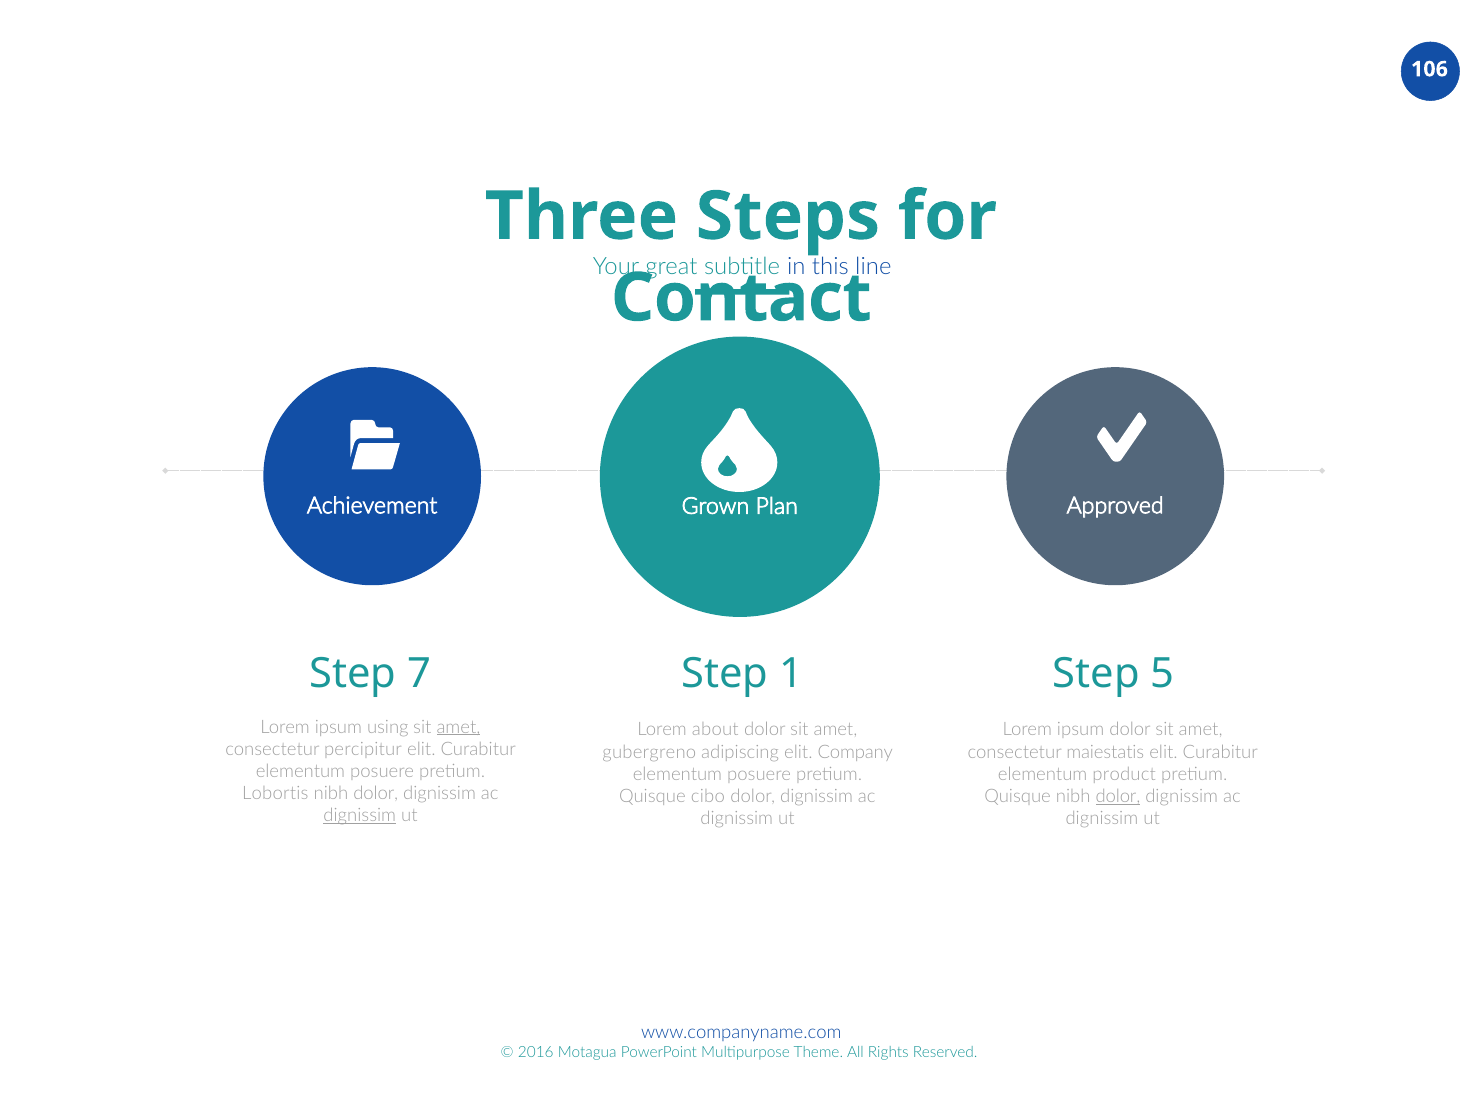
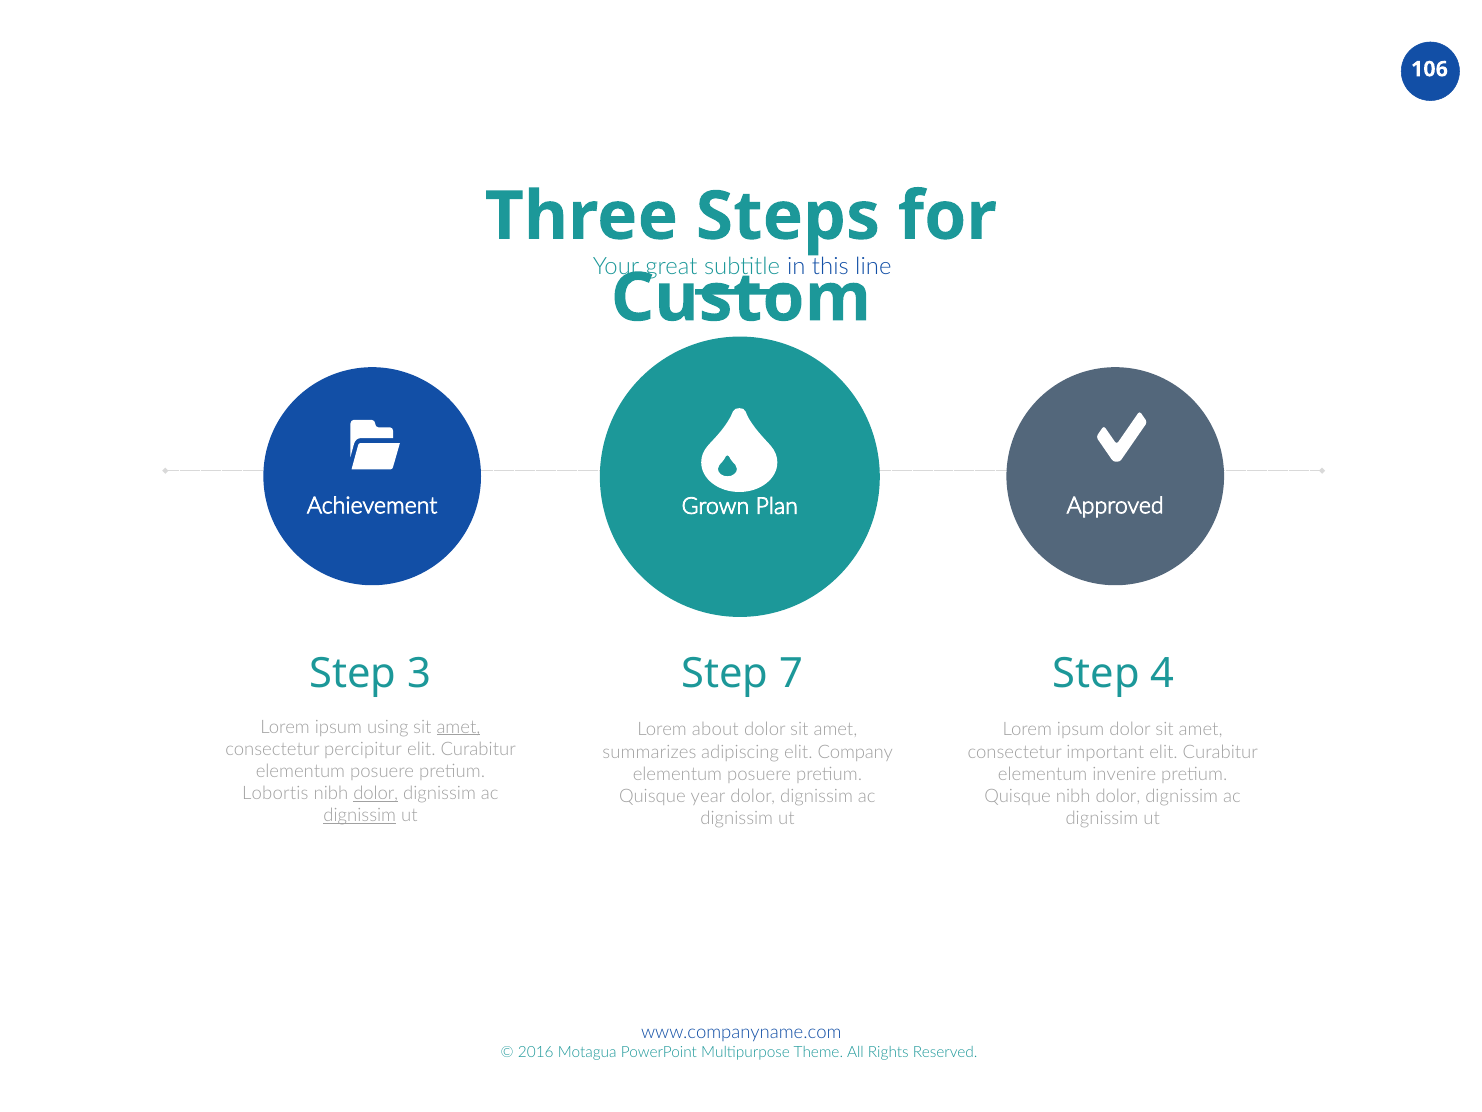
Contact: Contact -> Custom (741, 298)
7: 7 -> 3 (419, 674)
1: 1 -> 7 (791, 674)
5: 5 -> 4 (1163, 674)
gubergreno: gubergreno -> summarizes (649, 752)
maiestatis: maiestatis -> important (1105, 752)
product: product -> invenire (1124, 774)
dolor underline: none -> present (376, 793)
cibo: cibo -> year (708, 796)
dolor underline: present -> none (1118, 796)
